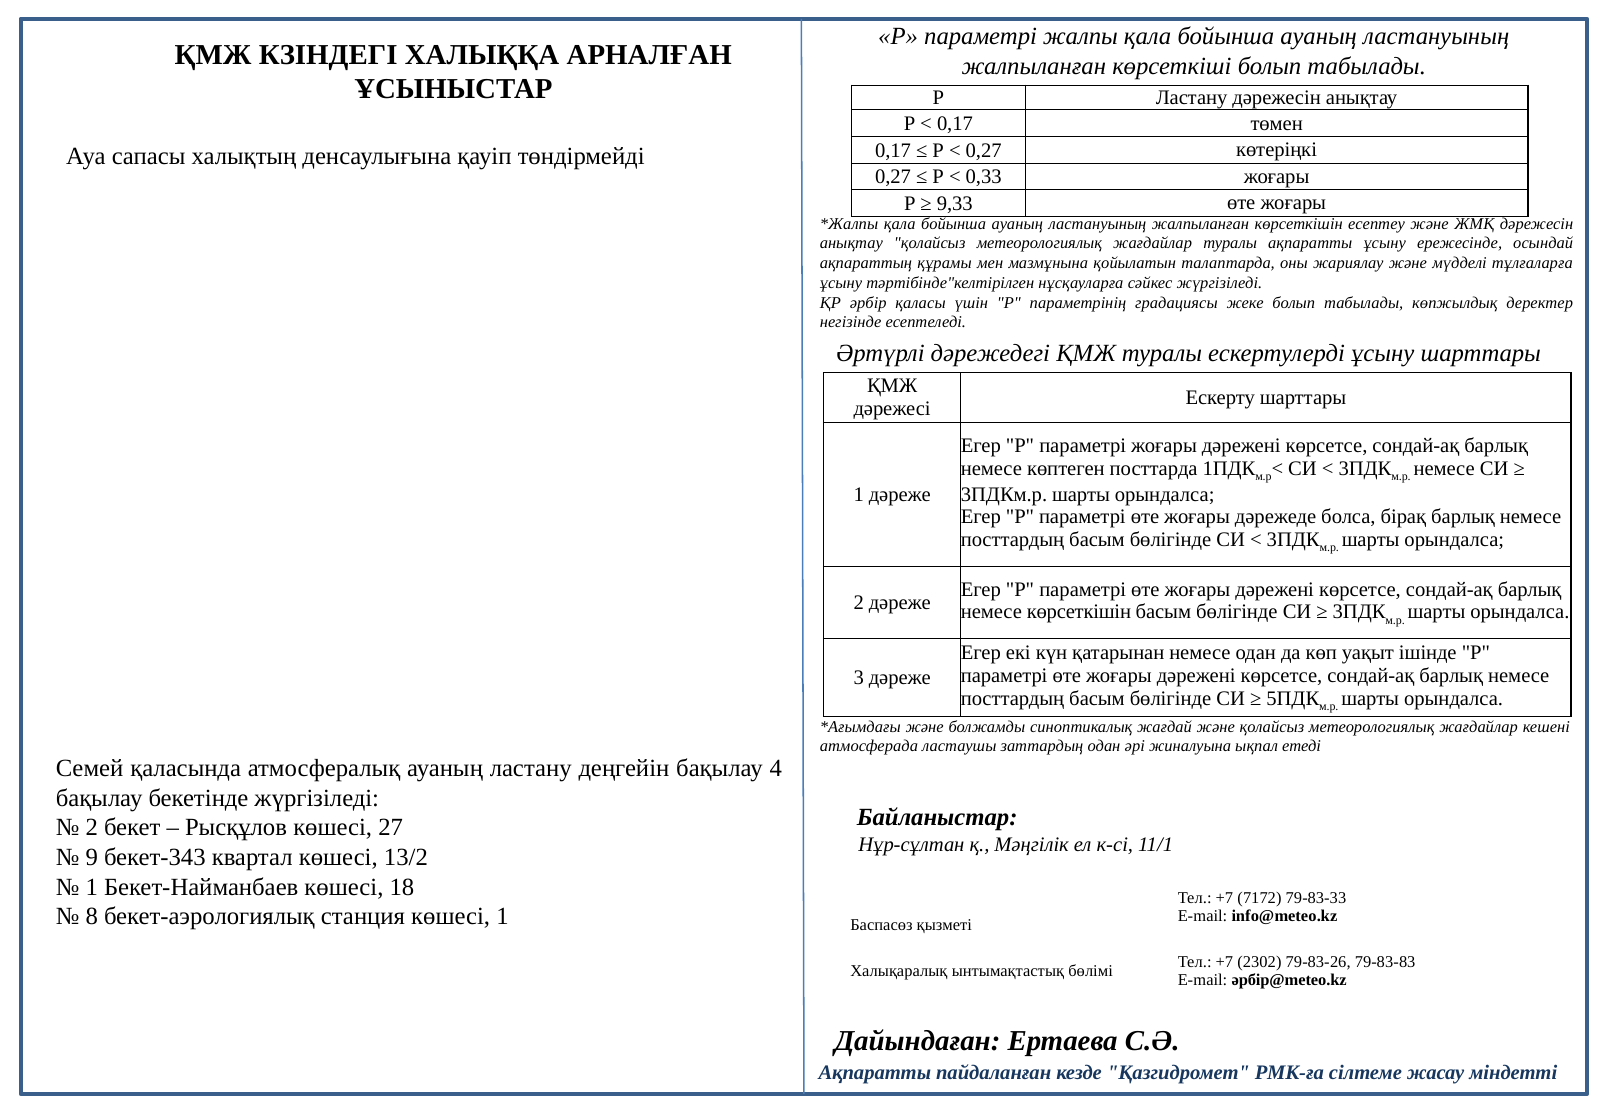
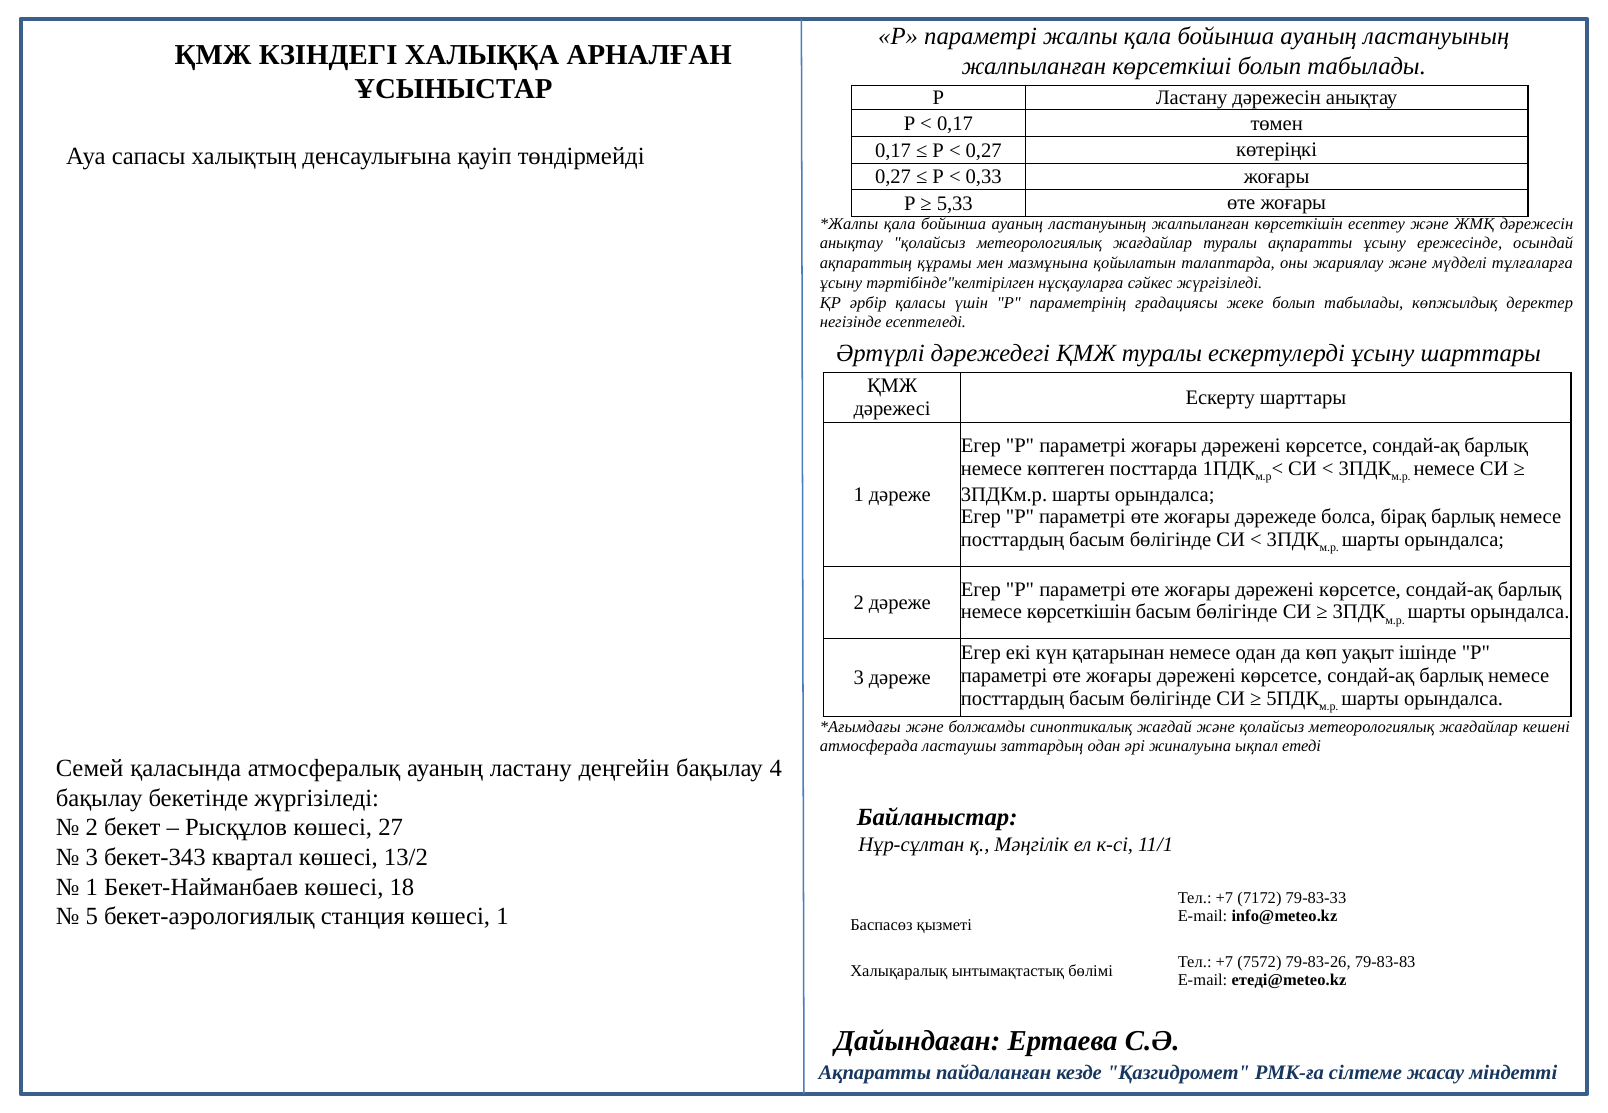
9,33: 9,33 -> 5,33 (955, 204)
9: 9 -> 3 (92, 858)
8: 8 -> 5 (92, 917)
2302: 2302 -> 7572 (1259, 962)
әрбір@meteo.kz: әрбір@meteo.kz -> етеді@meteo.kz (1289, 981)
